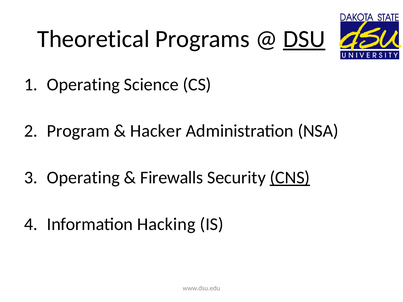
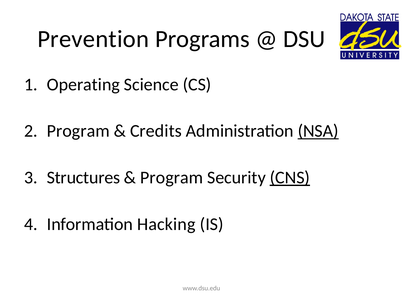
Theoretical: Theoretical -> Prevention (93, 39)
DSU underline: present -> none (304, 39)
Hacker: Hacker -> Credits (156, 131)
NSA underline: none -> present (318, 131)
Operating: Operating -> Structures (83, 178)
Firewalls: Firewalls -> Program (172, 178)
